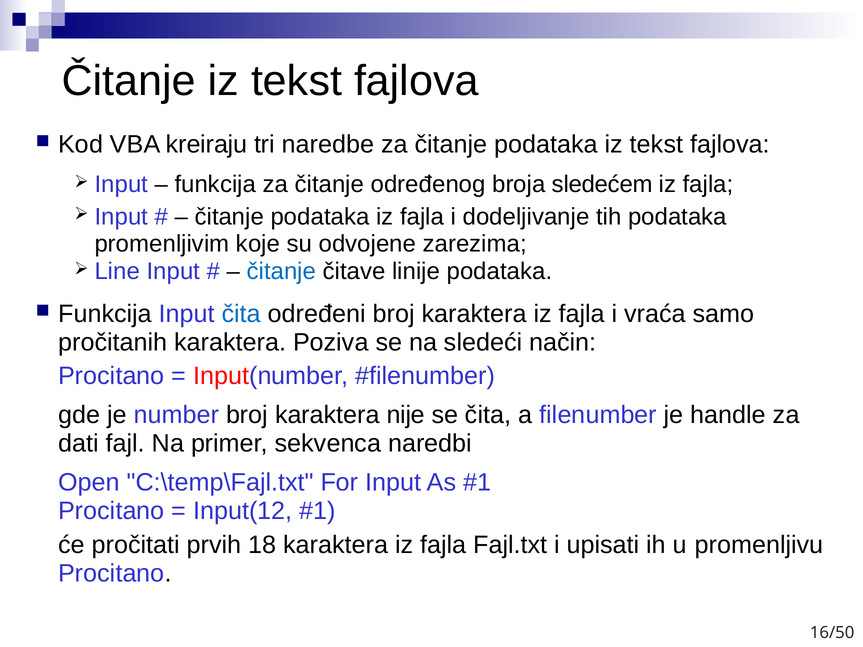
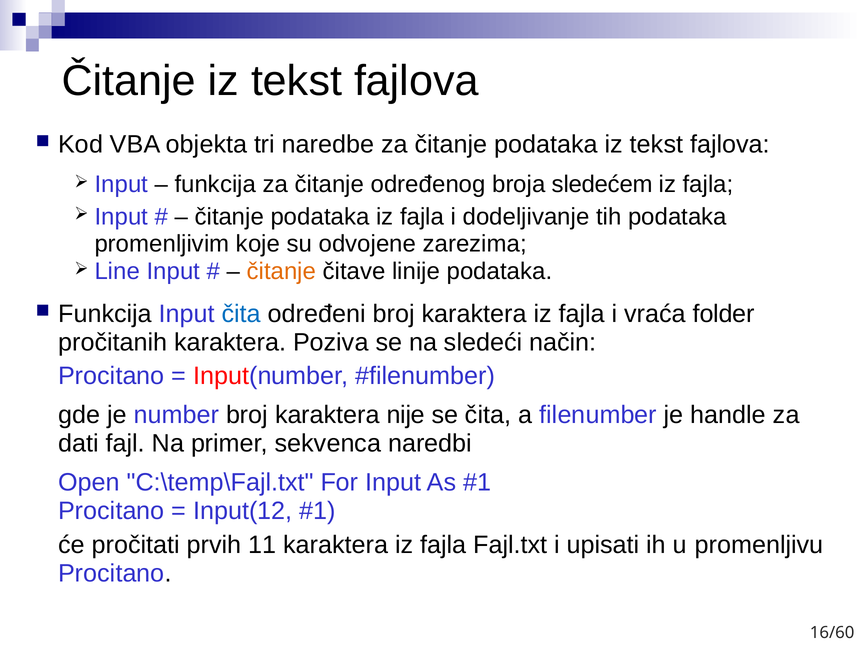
kreiraju: kreiraju -> objekta (207, 145)
čitanje colour: blue -> orange (281, 271)
samo: samo -> folder (724, 314)
18: 18 -> 11 (262, 545)
16/50: 16/50 -> 16/60 (832, 633)
